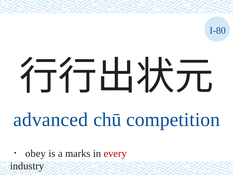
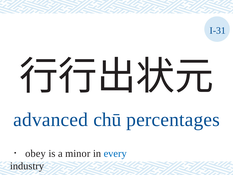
I-80: I-80 -> I-31 (218, 31)
competition: competition -> percentages (173, 120)
marks: marks -> minor (78, 153)
every colour: red -> blue (115, 153)
